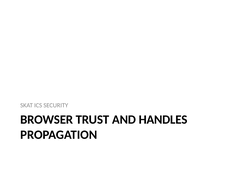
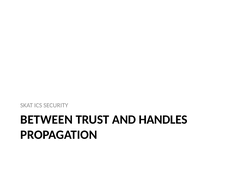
BROWSER: BROWSER -> BETWEEN (47, 120)
